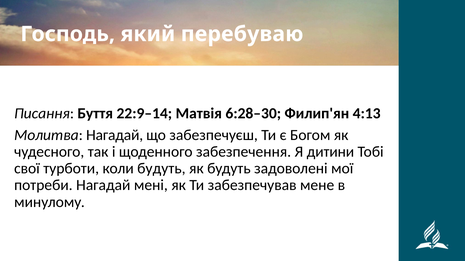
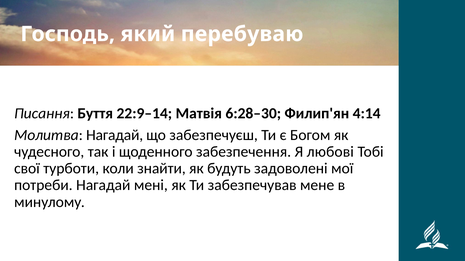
4:13: 4:13 -> 4:14 (367, 114)
дитини: дитини -> любові (330, 152)
коли будуть: будуть -> знайти (161, 169)
